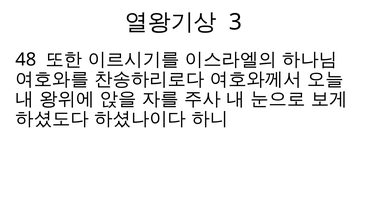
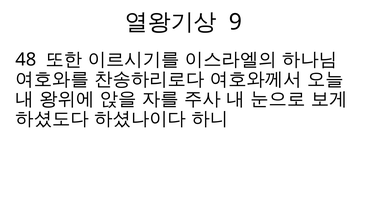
3: 3 -> 9 (236, 22)
